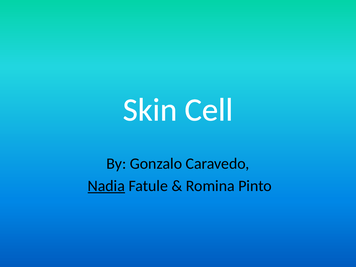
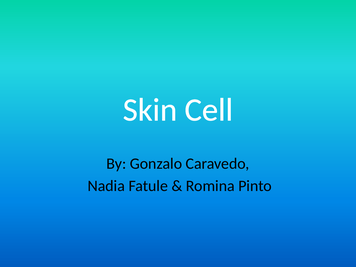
Nadia underline: present -> none (106, 186)
